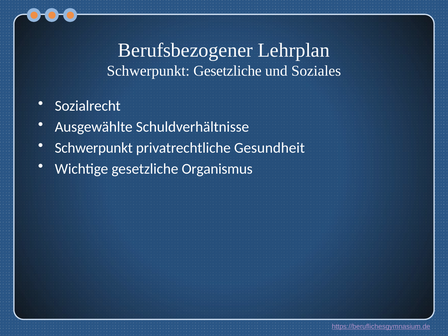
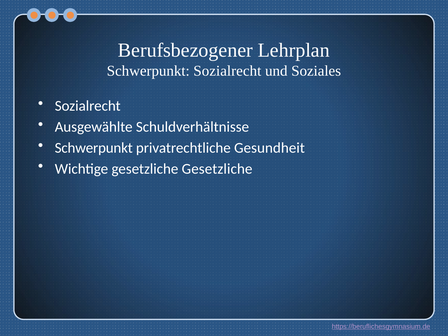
Schwerpunkt Gesetzliche: Gesetzliche -> Sozialrecht (227, 71)
gesetzliche Organismus: Organismus -> Gesetzliche (217, 169)
